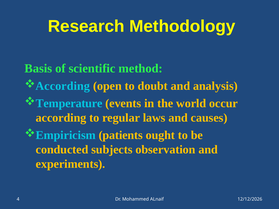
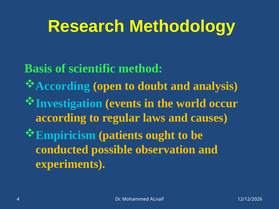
Temperature: Temperature -> Investigation (69, 103)
subjects: subjects -> possible (112, 150)
